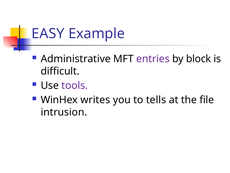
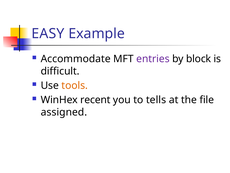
Administrative: Administrative -> Accommodate (76, 59)
tools colour: purple -> orange (75, 85)
writes: writes -> recent (95, 100)
intrusion: intrusion -> assigned (64, 112)
